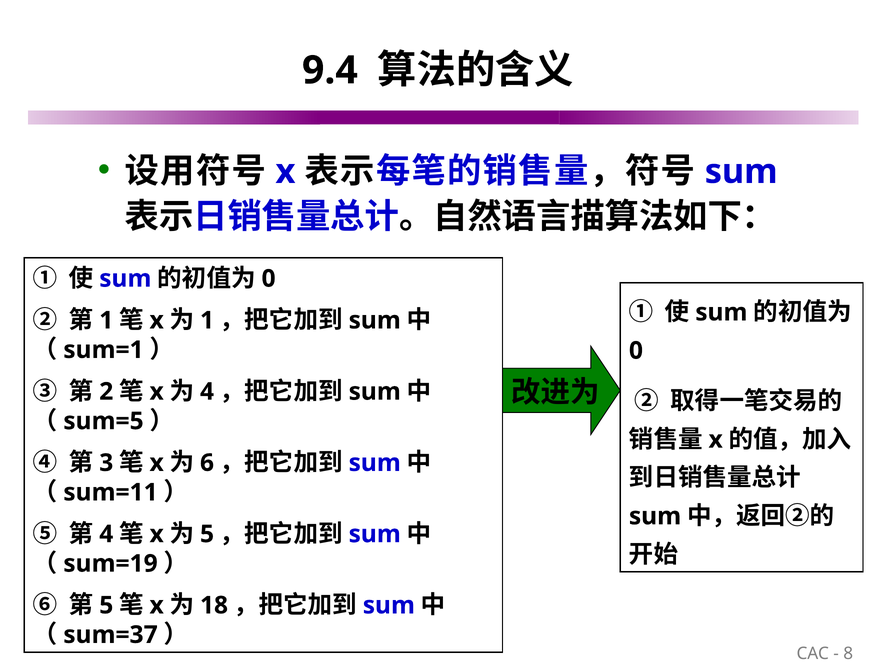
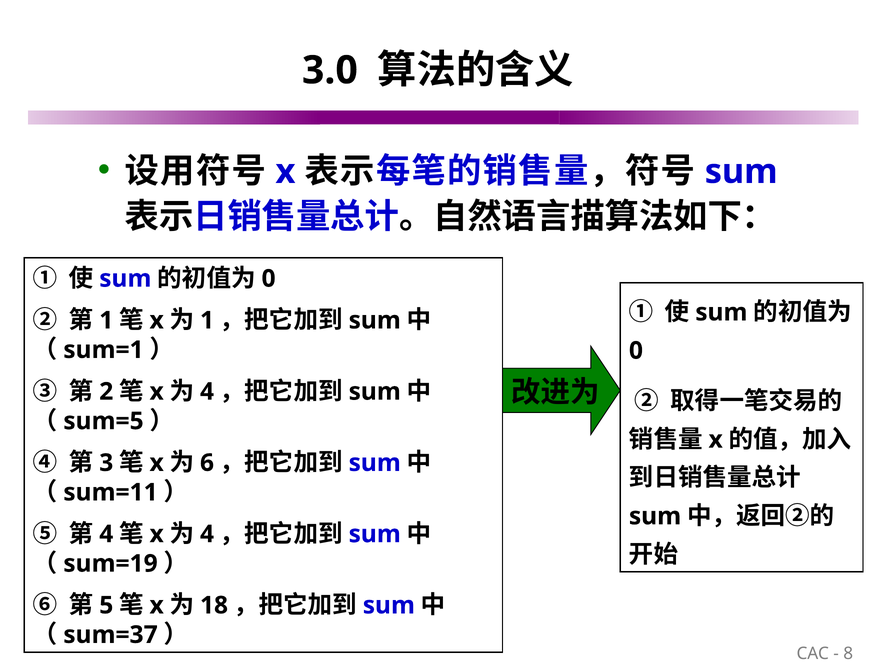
9.4: 9.4 -> 3.0 (330, 70)
5: 5 -> 4 (207, 533)
